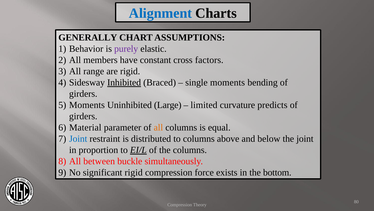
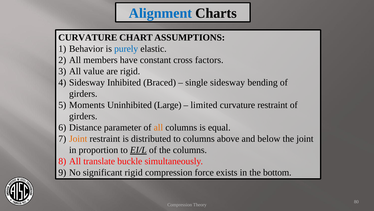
GENERALLY: GENERALLY -> CURVATURE (88, 37)
purely colour: purple -> blue (126, 49)
range: range -> value (94, 71)
Inhibited underline: present -> none (124, 82)
single moments: moments -> sidesway (228, 82)
curvature predicts: predicts -> restraint (273, 105)
Material: Material -> Distance (85, 127)
Joint colour: blue -> orange (78, 138)
between: between -> translate (99, 161)
